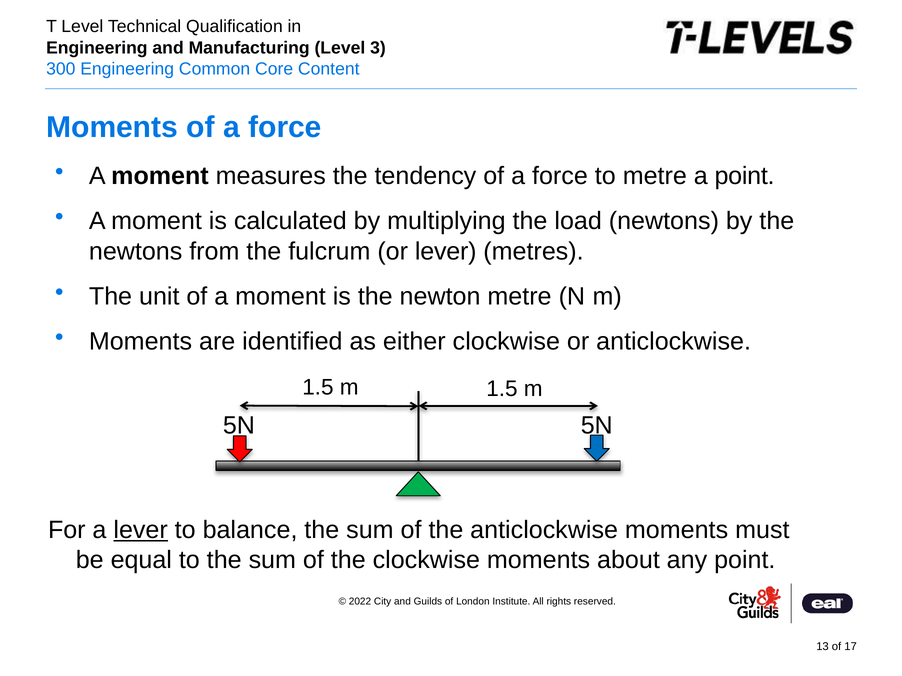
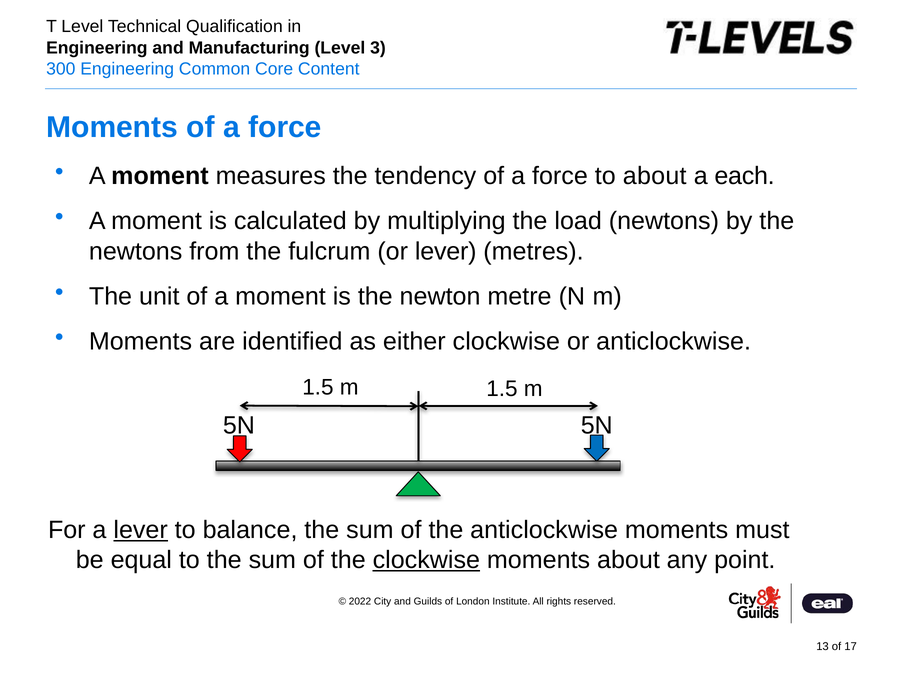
to metre: metre -> about (655, 176)
a point: point -> each (745, 176)
clockwise underline: none -> present (426, 560)
